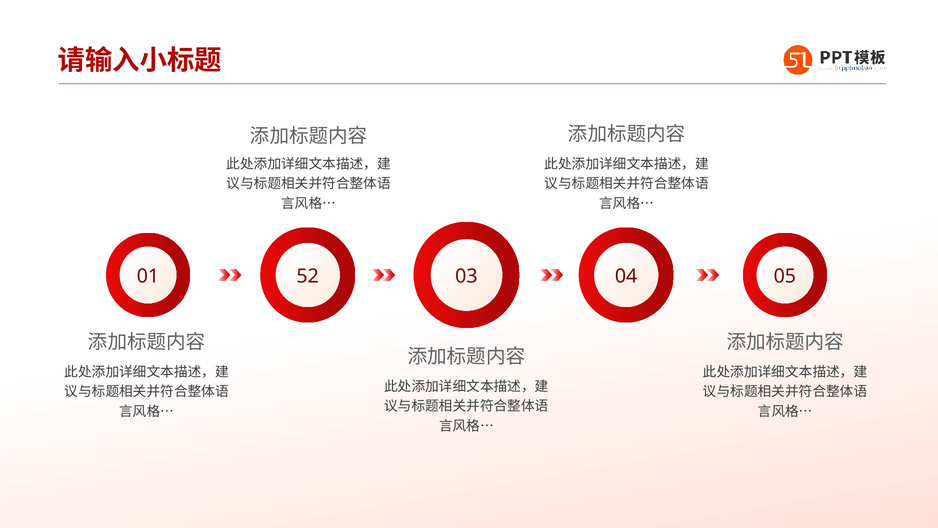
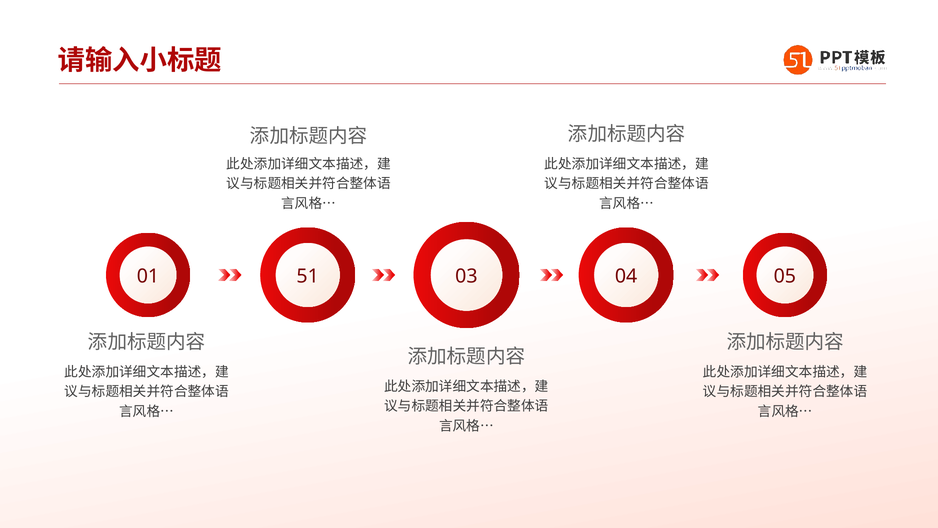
52: 52 -> 51 (308, 276)
